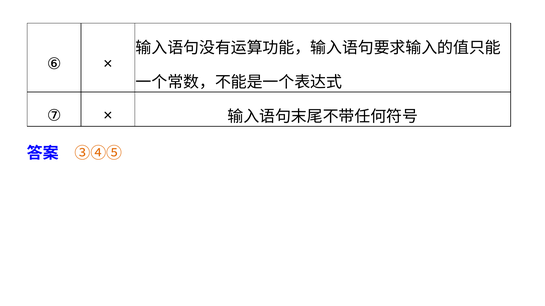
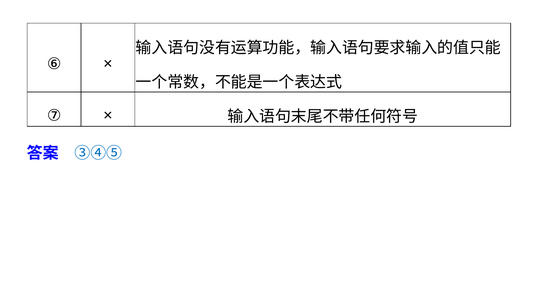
③④⑤ colour: orange -> blue (98, 154)
